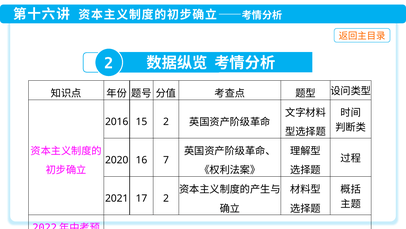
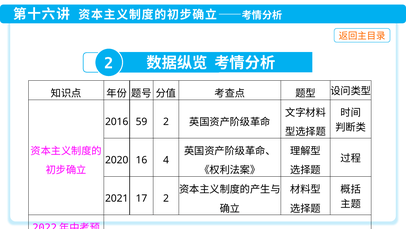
15: 15 -> 59 (141, 121)
7: 7 -> 4 (166, 160)
